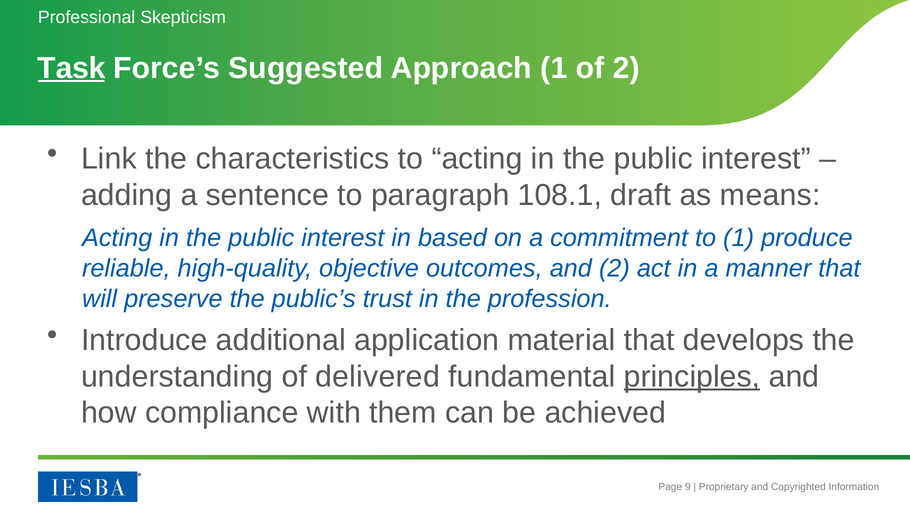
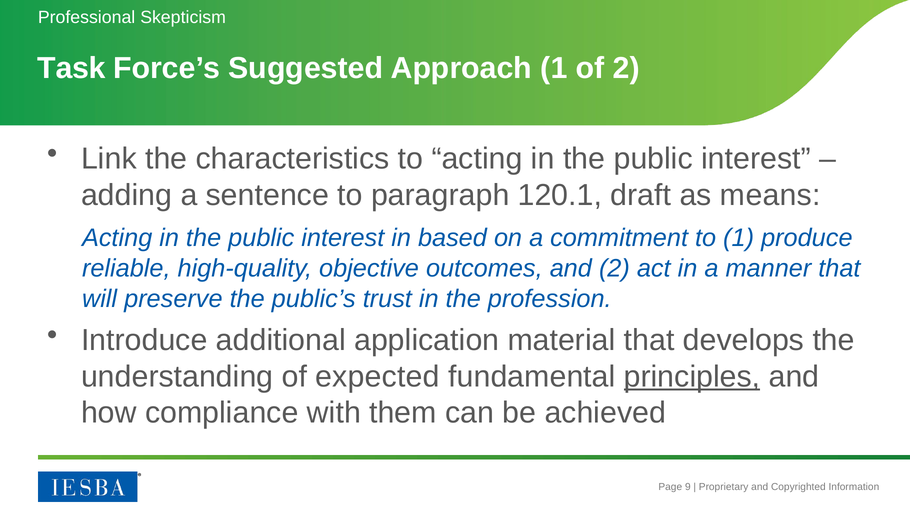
Task underline: present -> none (71, 68)
108.1: 108.1 -> 120.1 (560, 195)
delivered: delivered -> expected (378, 376)
